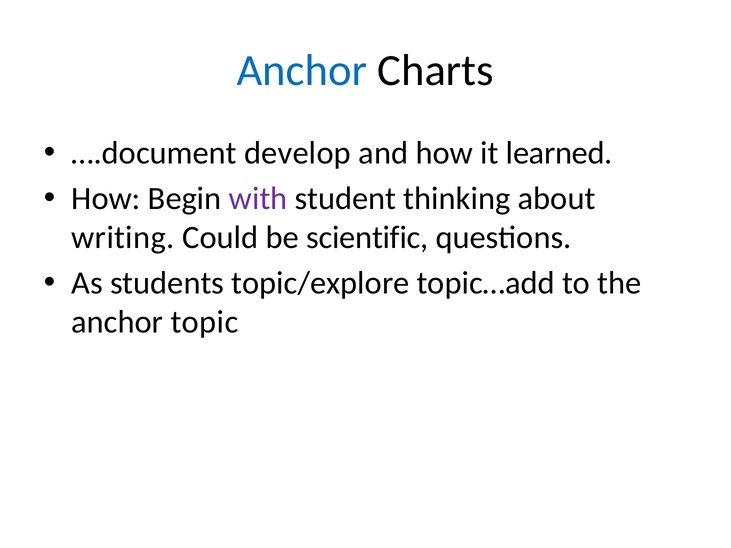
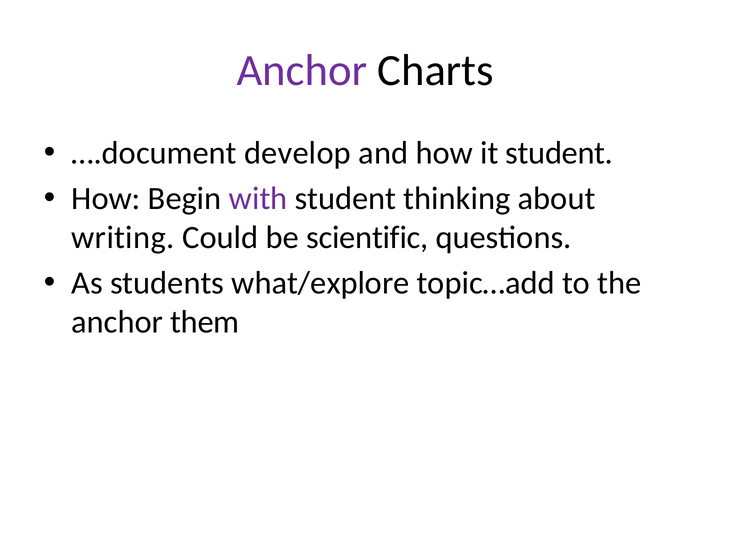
Anchor colour: blue -> purple (302, 71)
it learned: learned -> student (559, 153)
topic/explore: topic/explore -> what/explore (320, 283)
topic: topic -> them (205, 322)
